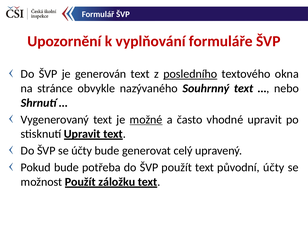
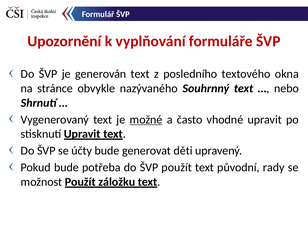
posledního underline: present -> none (190, 74)
celý: celý -> děti (183, 151)
původní účty: účty -> rady (274, 168)
